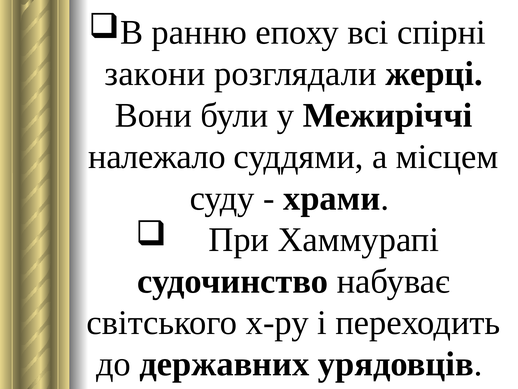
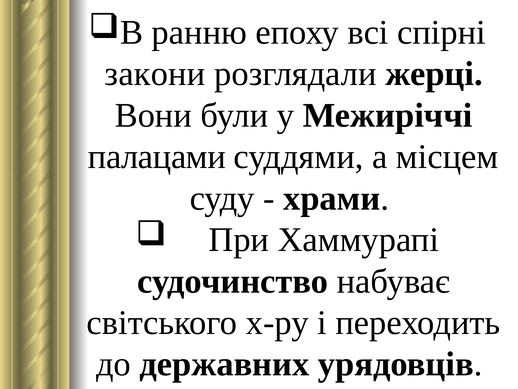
належало: належало -> палацами (157, 157)
